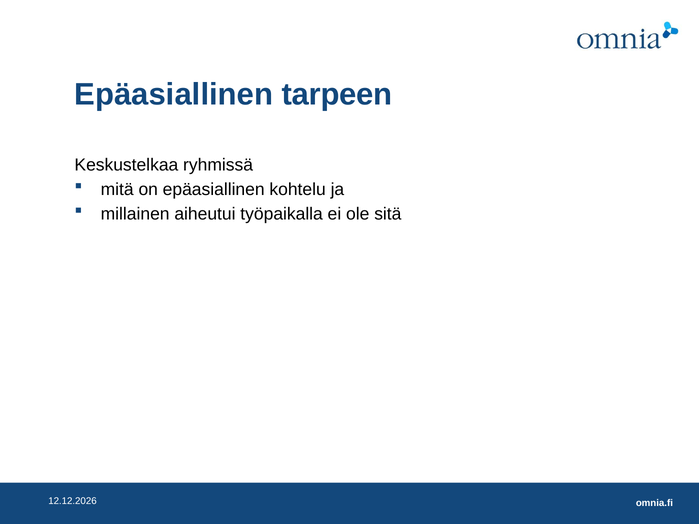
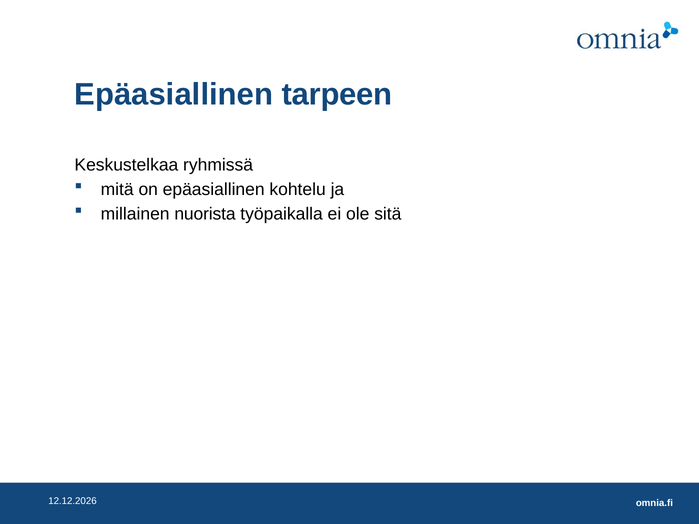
aiheutui: aiheutui -> nuorista (205, 214)
